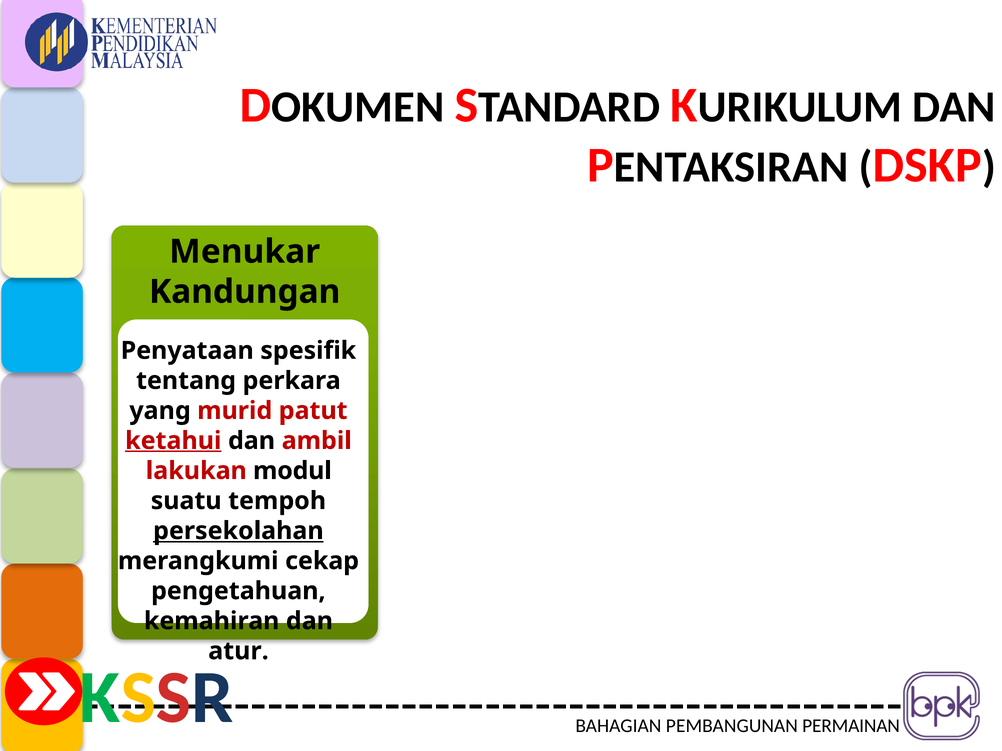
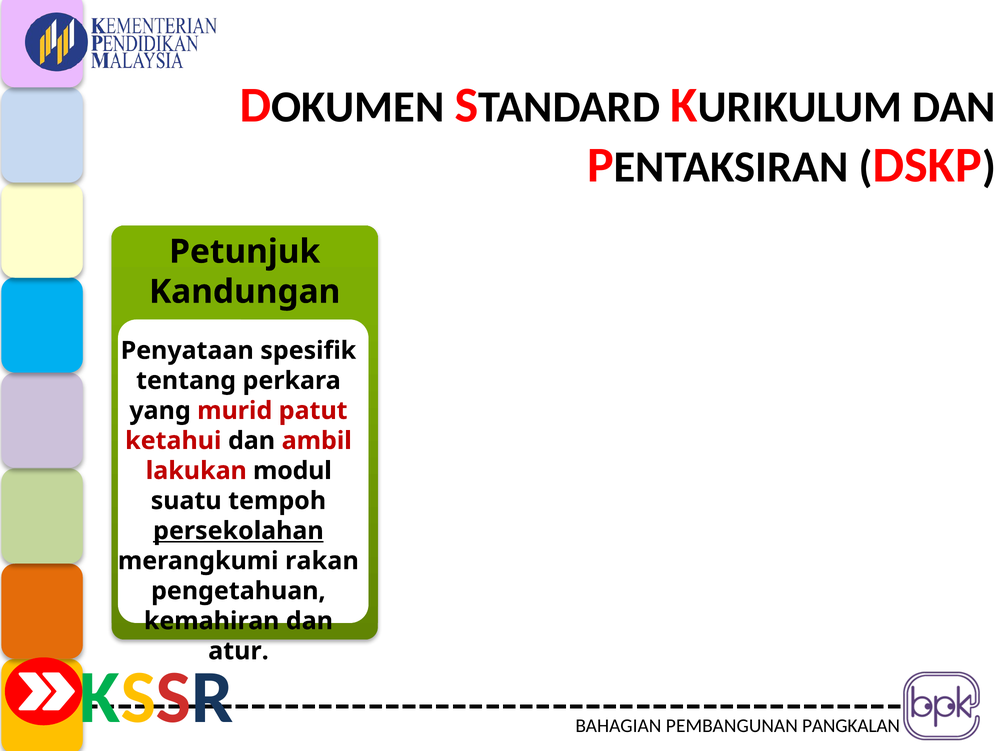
Menukar: Menukar -> Petunjuk (245, 252)
ketahui underline: present -> none (173, 441)
cekap: cekap -> rakan (322, 561)
PERMAINAN: PERMAINAN -> PANGKALAN (851, 726)
